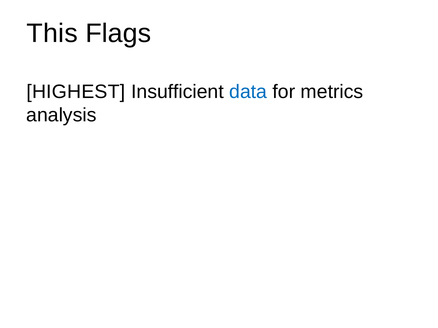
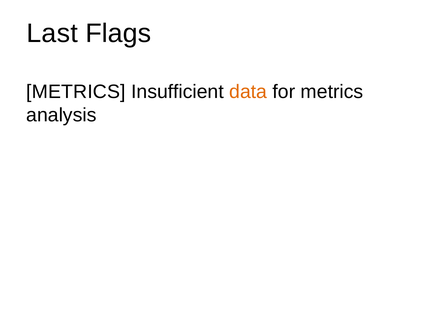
This: This -> Last (52, 33)
HIGHEST: HIGHEST -> METRICS (76, 92)
data colour: blue -> orange (248, 92)
